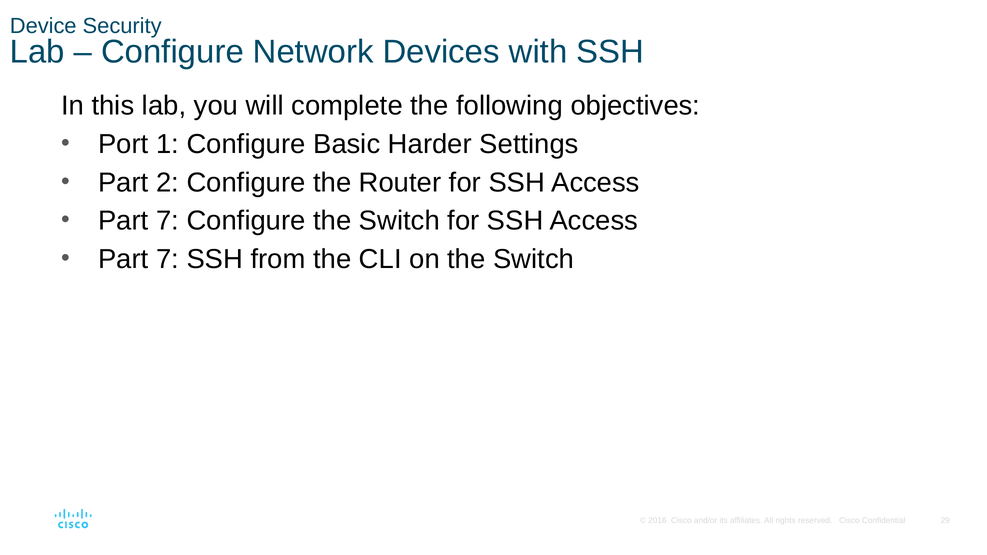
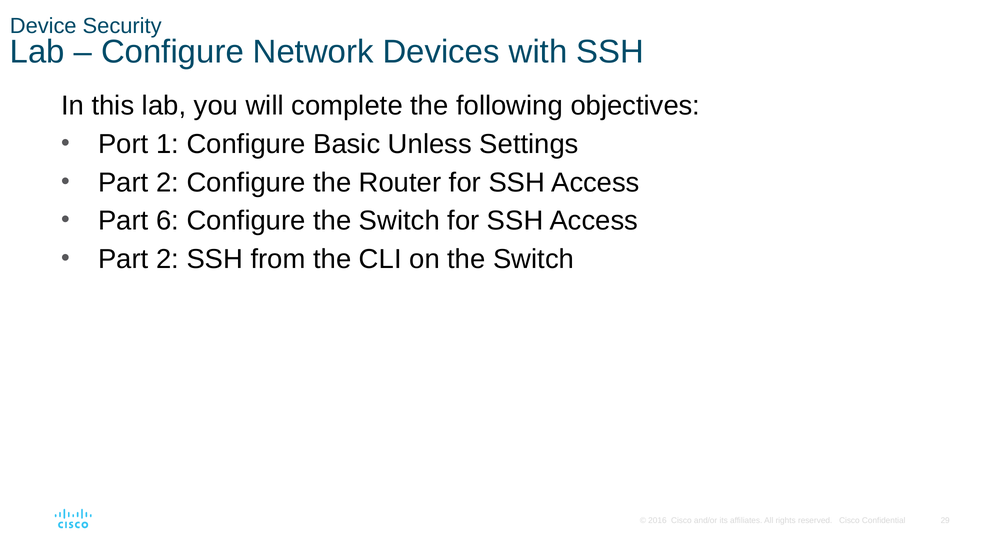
Harder: Harder -> Unless (430, 144)
7: 7 -> 6 (167, 221)
7: 7 -> 2 (167, 259)
